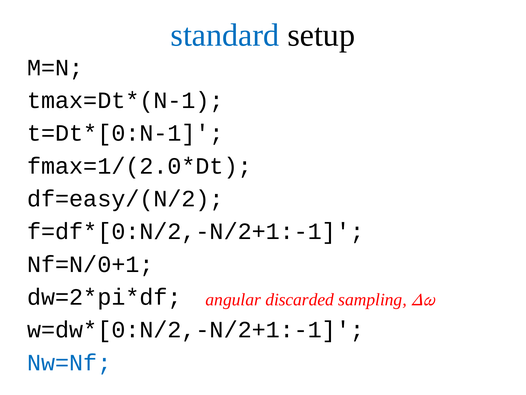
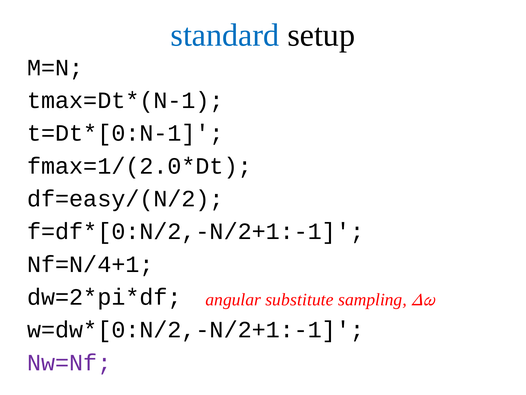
Nf=N/0+1: Nf=N/0+1 -> Nf=N/4+1 (90, 264)
discarded: discarded -> substitute (299, 299)
Nw=Nf colour: blue -> purple (69, 362)
